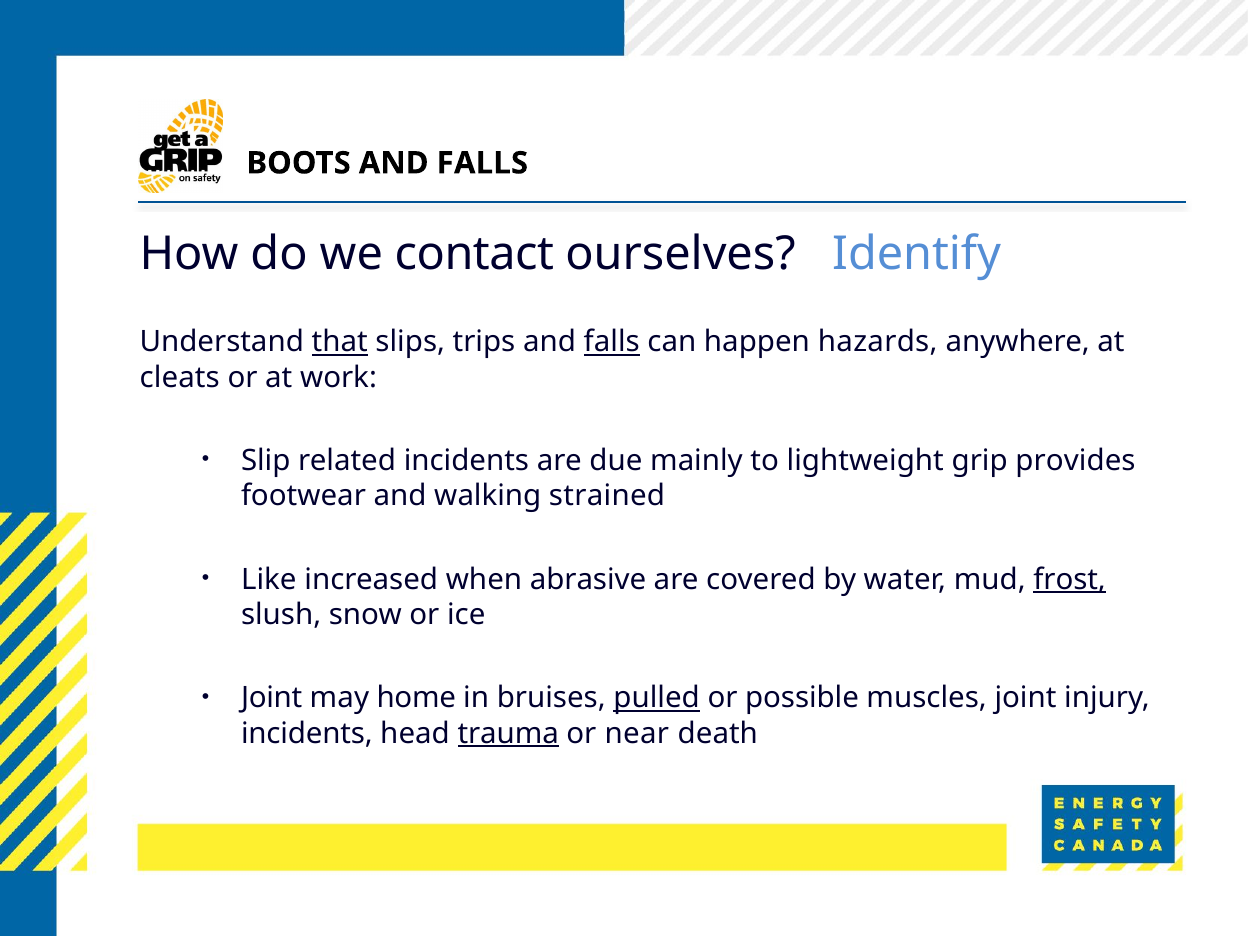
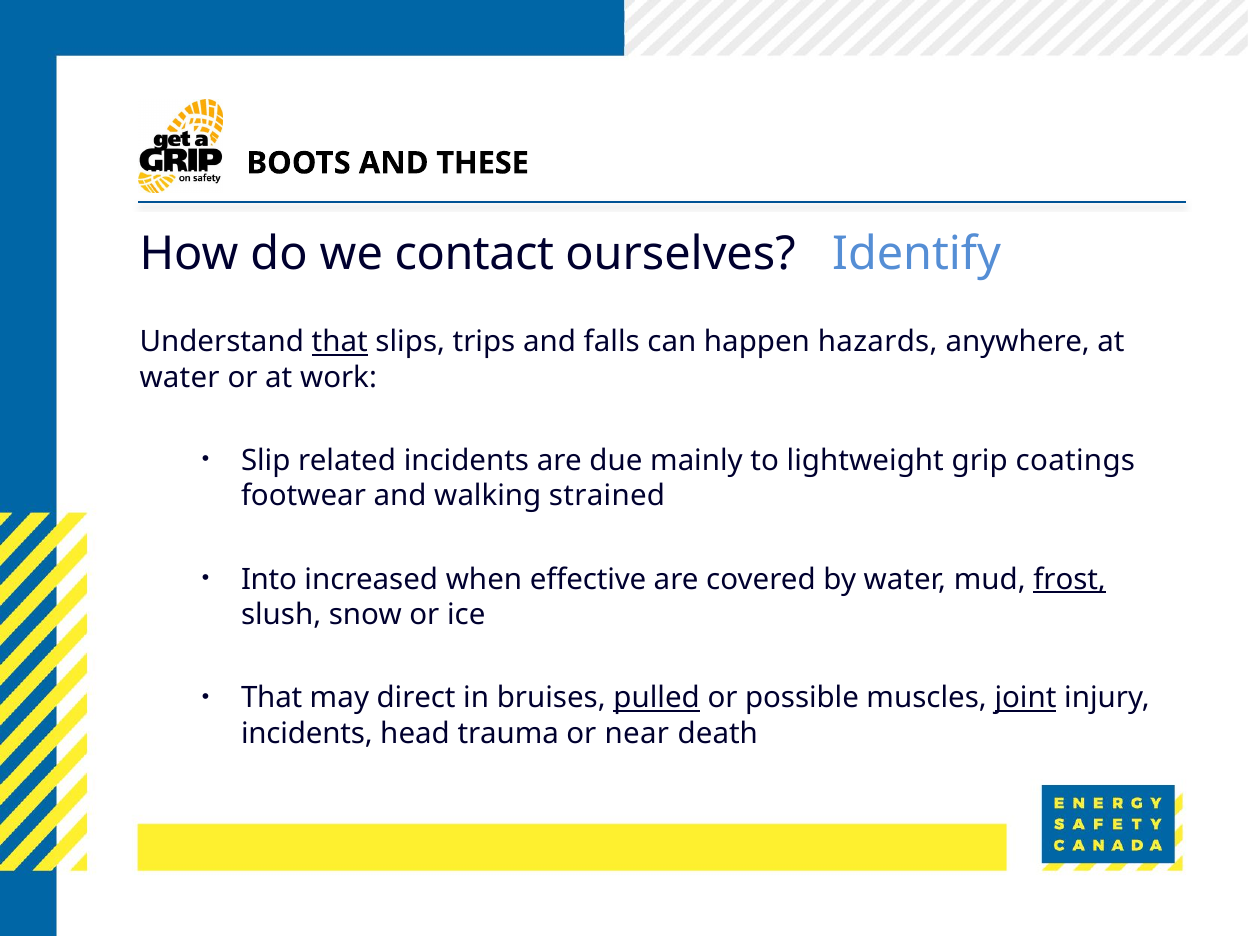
BOOTS AND FALLS: FALLS -> THESE (483, 163)
falls underline: present -> none (612, 342)
cleats: cleats -> water (180, 378)
provides: provides -> coatings (1075, 461)
Like: Like -> Into (269, 579)
abrasive: abrasive -> effective (588, 579)
Joint: Joint -> That (272, 698)
home: home -> direct (416, 698)
joint underline: none -> present (1026, 698)
trauma underline: present -> none (508, 733)
